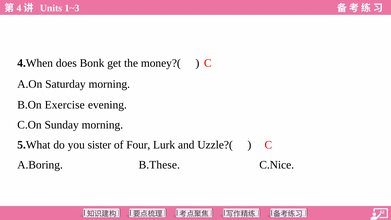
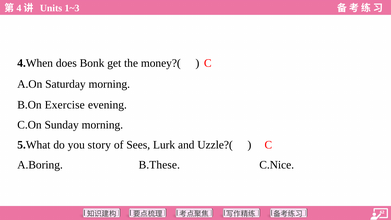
sister: sister -> story (99, 145)
Four: Four -> Sees (138, 145)
